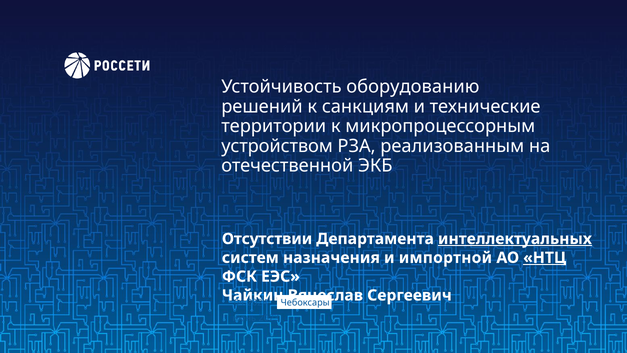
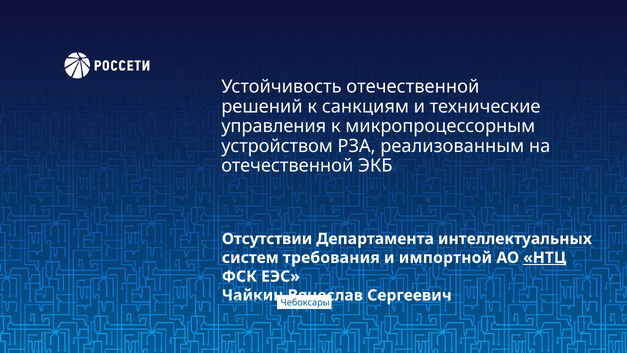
Устойчивость оборудованию: оборудованию -> отечественной (413, 87)
территории: территории -> управления (274, 126)
интеллектуальных underline: present -> none (515, 239)
назначения: назначения -> требования (331, 257)
